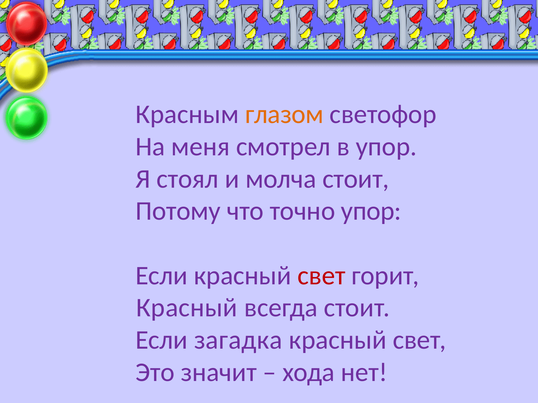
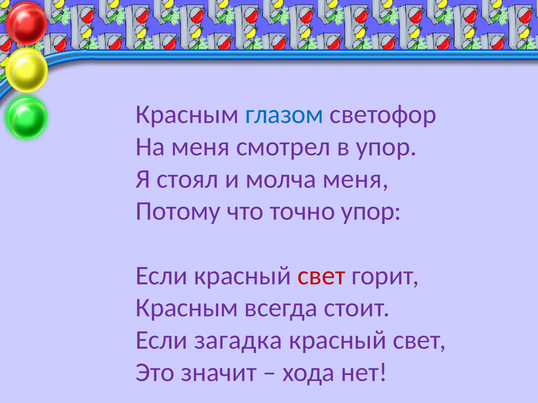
глазом colour: orange -> blue (284, 114)
молча стоит: стоит -> меня (356, 179)
Красный: Красный -> Красным (187, 308)
